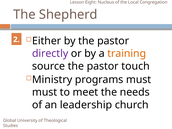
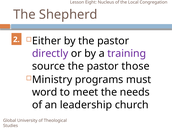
training colour: orange -> purple (127, 53)
touch: touch -> those (136, 66)
must: must -> word (45, 92)
